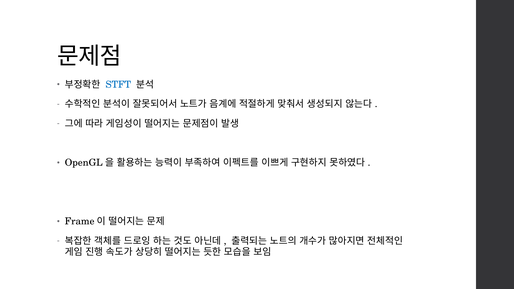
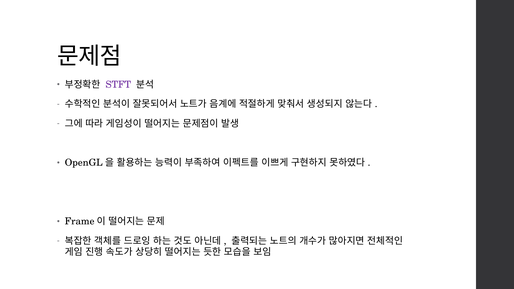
STFT colour: blue -> purple (118, 85)
